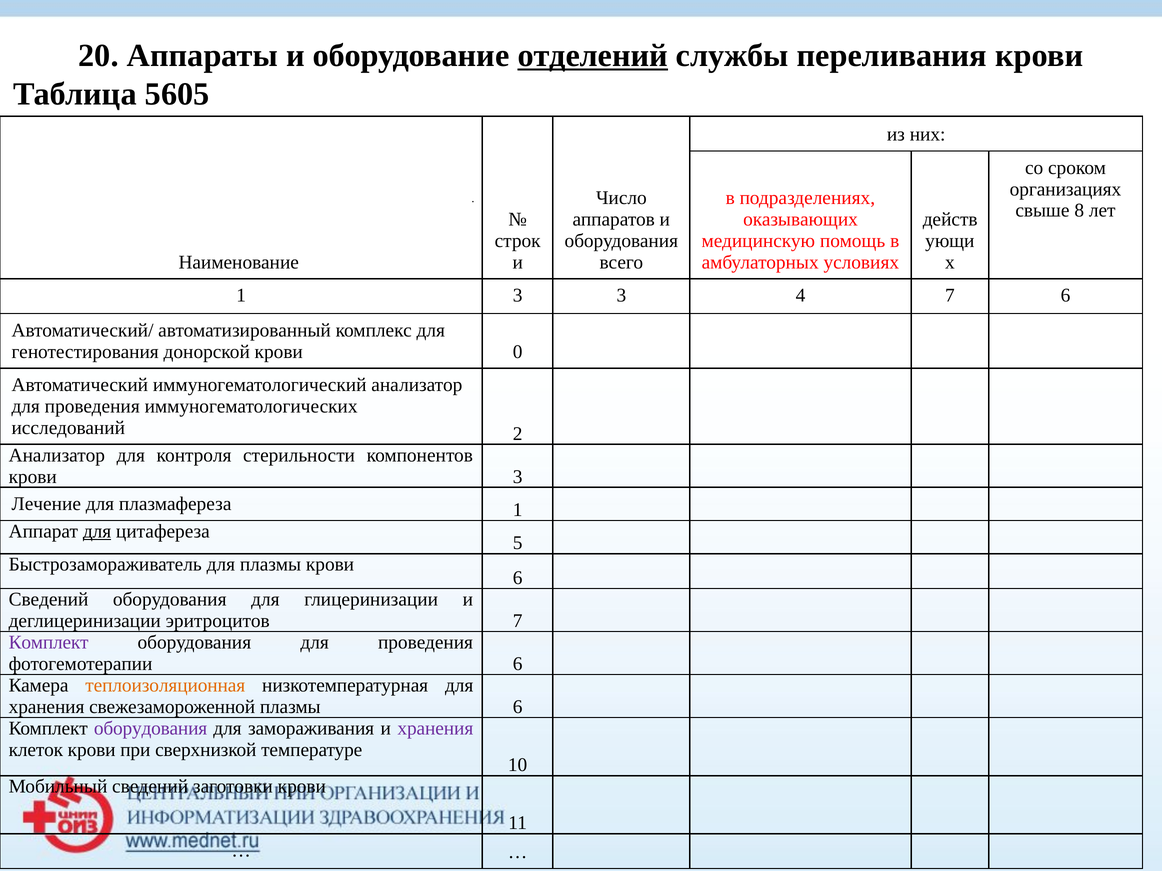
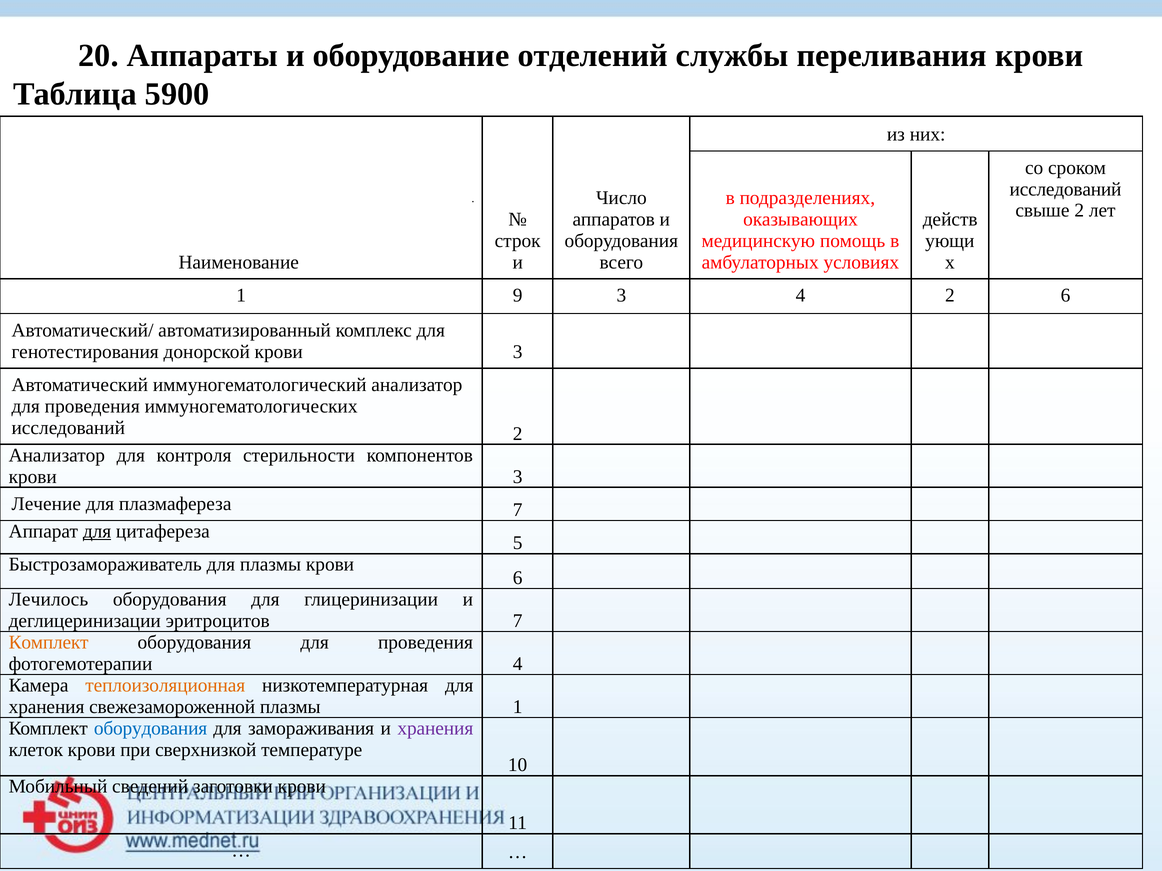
отделений underline: present -> none (593, 55)
5605: 5605 -> 5900 (177, 94)
организациях: организациях -> исследований (1066, 189)
свыше 8: 8 -> 2 (1079, 211)
1 3: 3 -> 9 (518, 296)
4 7: 7 -> 2 (950, 296)
донорской крови 0: 0 -> 3 (518, 352)
плазмафереза 1: 1 -> 7 (518, 510)
Сведений: Сведений -> Лечилось (48, 600)
Комплект colour: purple -> orange (49, 643)
фотогемотерапии 6: 6 -> 4 (518, 664)
плазмы 6: 6 -> 1 (518, 707)
оборудования colour: purple -> blue (151, 729)
